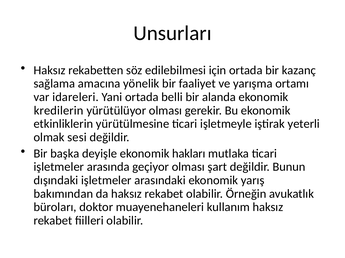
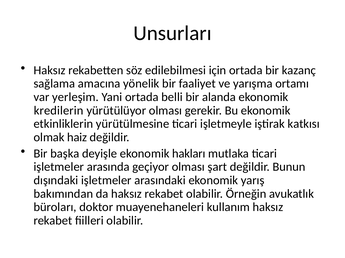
idareleri: idareleri -> yerleşim (76, 97)
yeterli: yeterli -> katkısı (304, 124)
sesi: sesi -> haiz (77, 138)
